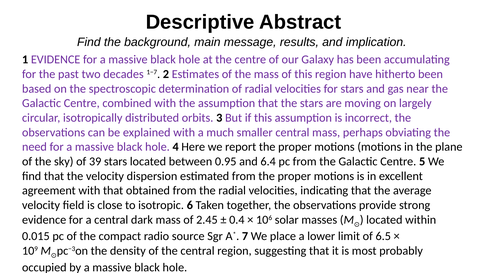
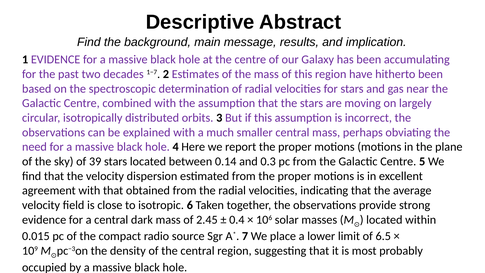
0.95: 0.95 -> 0.14 (226, 161)
6.4: 6.4 -> 0.3 (268, 161)
